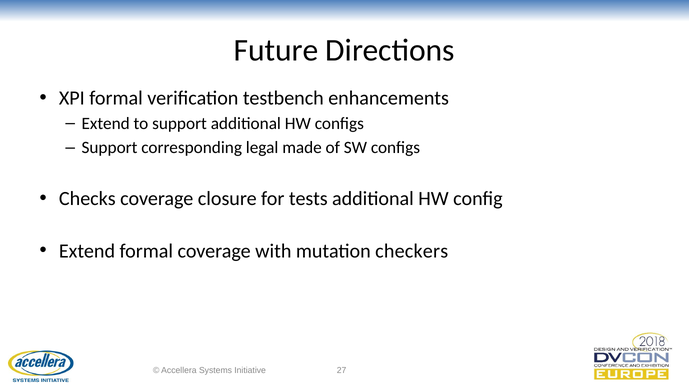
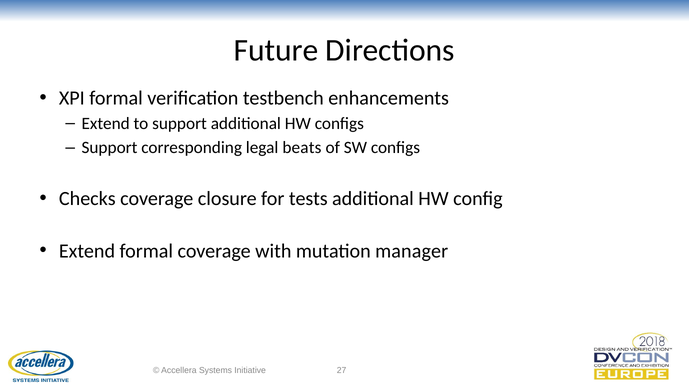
made: made -> beats (302, 148)
checkers: checkers -> manager (412, 251)
